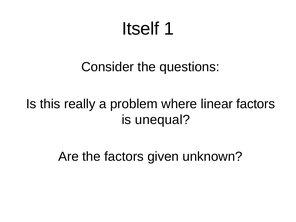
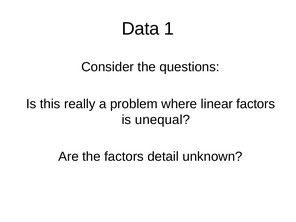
Itself: Itself -> Data (140, 29)
given: given -> detail (163, 157)
